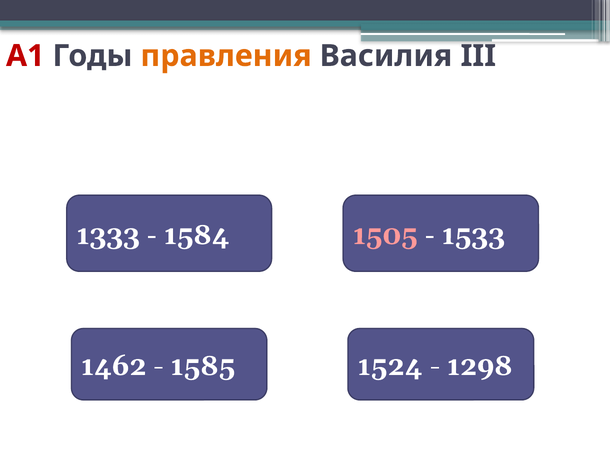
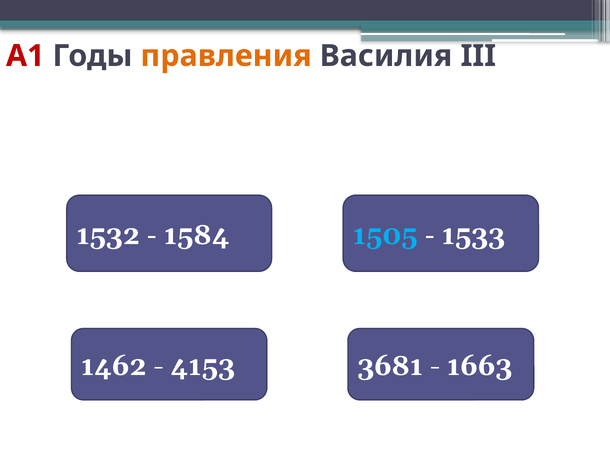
1333: 1333 -> 1532 (108, 235)
1505 colour: pink -> light blue (385, 235)
1585: 1585 -> 4153 (203, 366)
1524: 1524 -> 3681 (390, 366)
1298: 1298 -> 1663 (480, 366)
